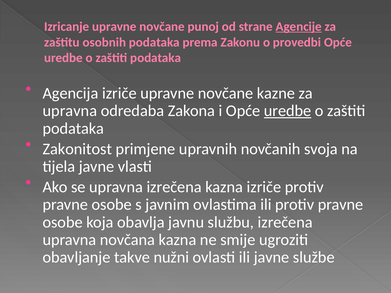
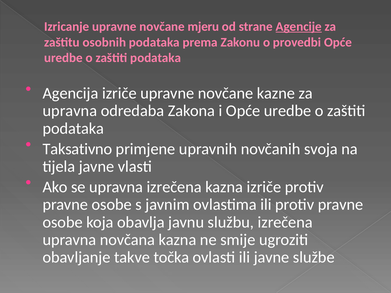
punoj: punoj -> mjeru (203, 27)
uredbe underline: present -> none (288, 111)
Zakonitost: Zakonitost -> Taksativno (77, 149)
nužni: nužni -> točka (171, 258)
